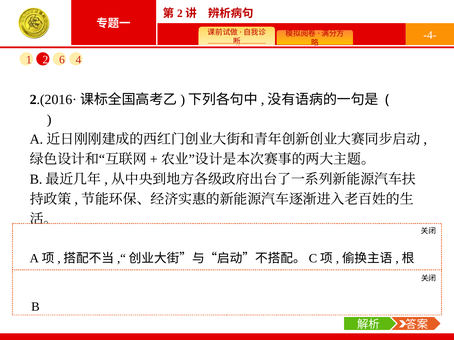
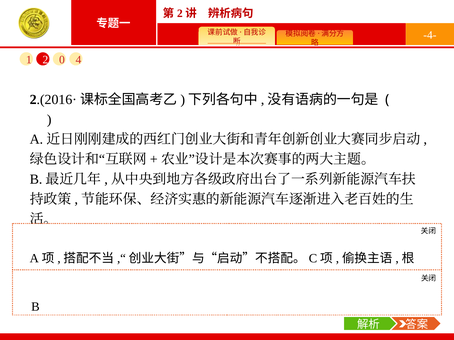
6: 6 -> 0 (62, 60)
